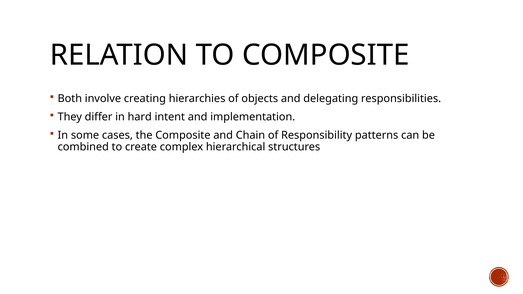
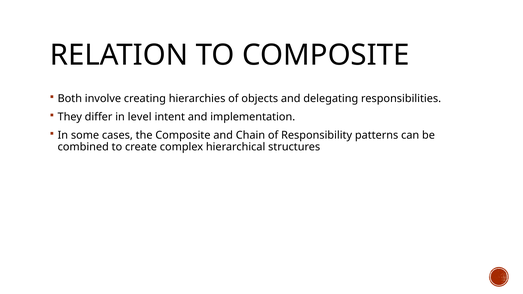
hard: hard -> level (140, 117)
